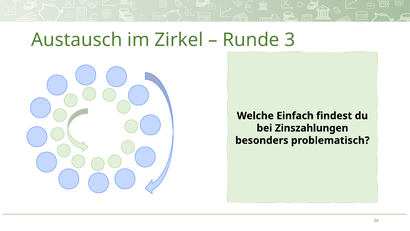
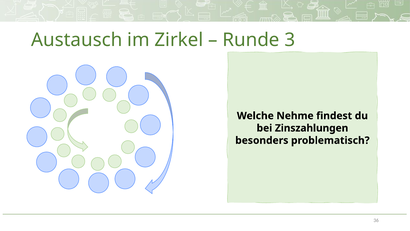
Einfach: Einfach -> Nehme (295, 116)
